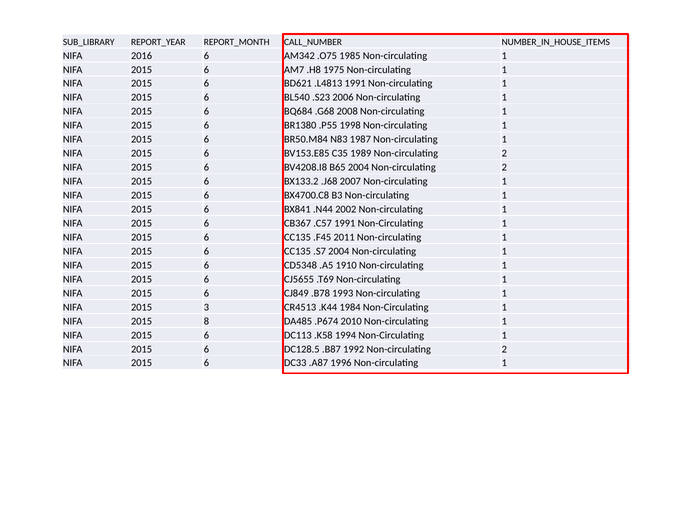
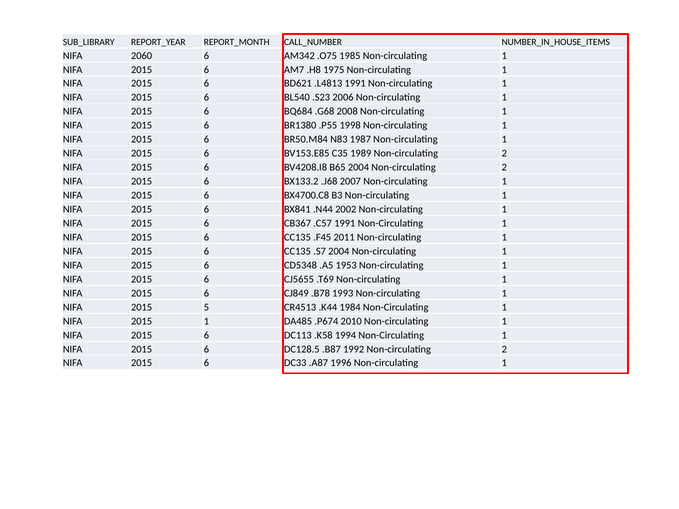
2016: 2016 -> 2060 (142, 56)
1910: 1910 -> 1953 (346, 265)
3: 3 -> 5 (206, 307)
2015 8: 8 -> 1 (206, 321)
